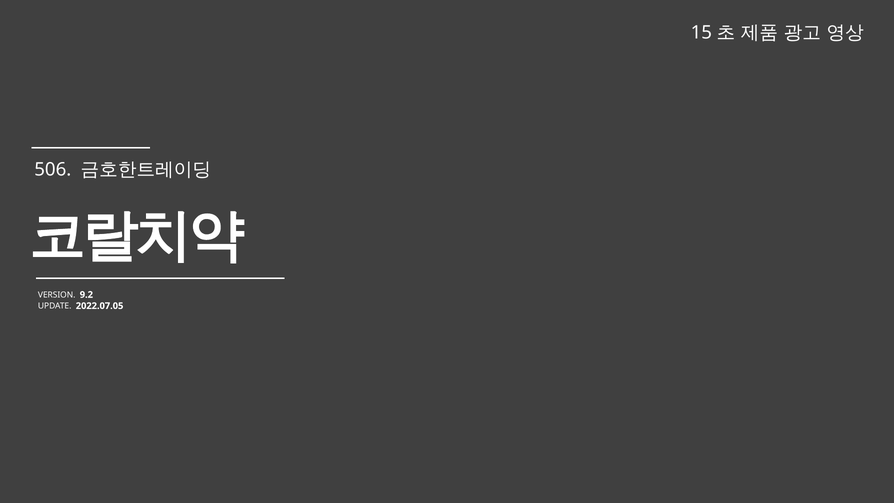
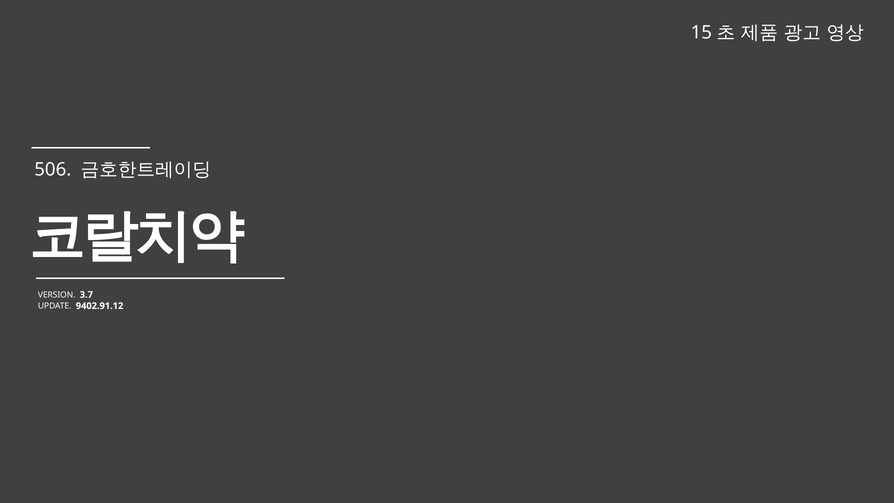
9.2: 9.2 -> 3.7 (86, 295)
2022.07.05: 2022.07.05 -> 9402.91.12 (100, 306)
